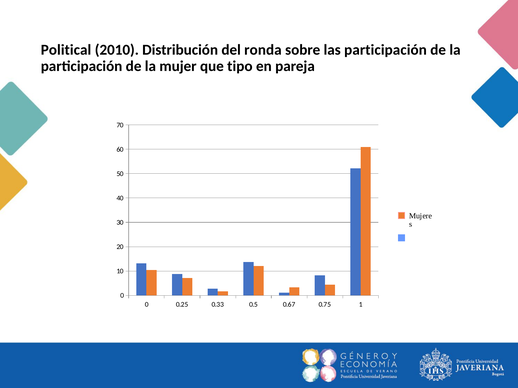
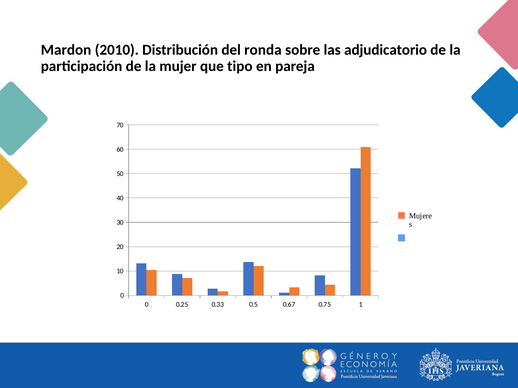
Political: Political -> Mardon (66, 50)
las participación: participación -> adjudicatorio (386, 50)
